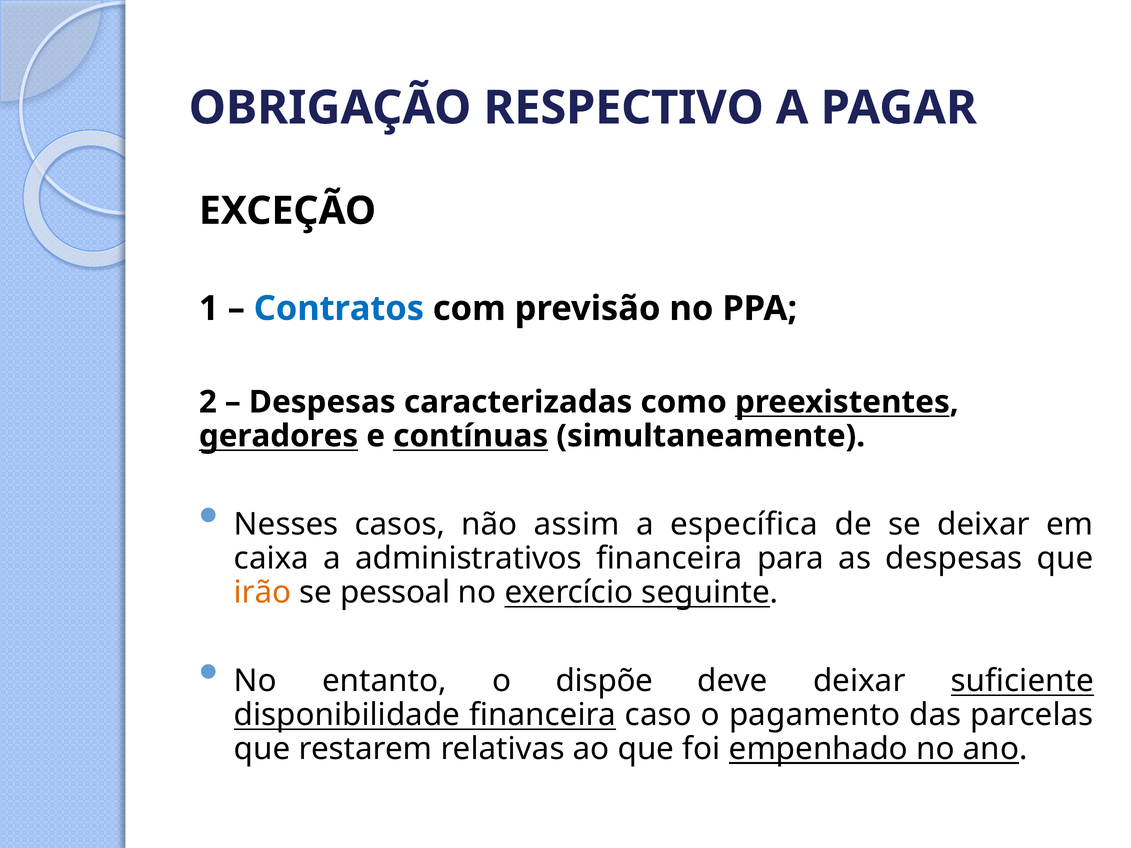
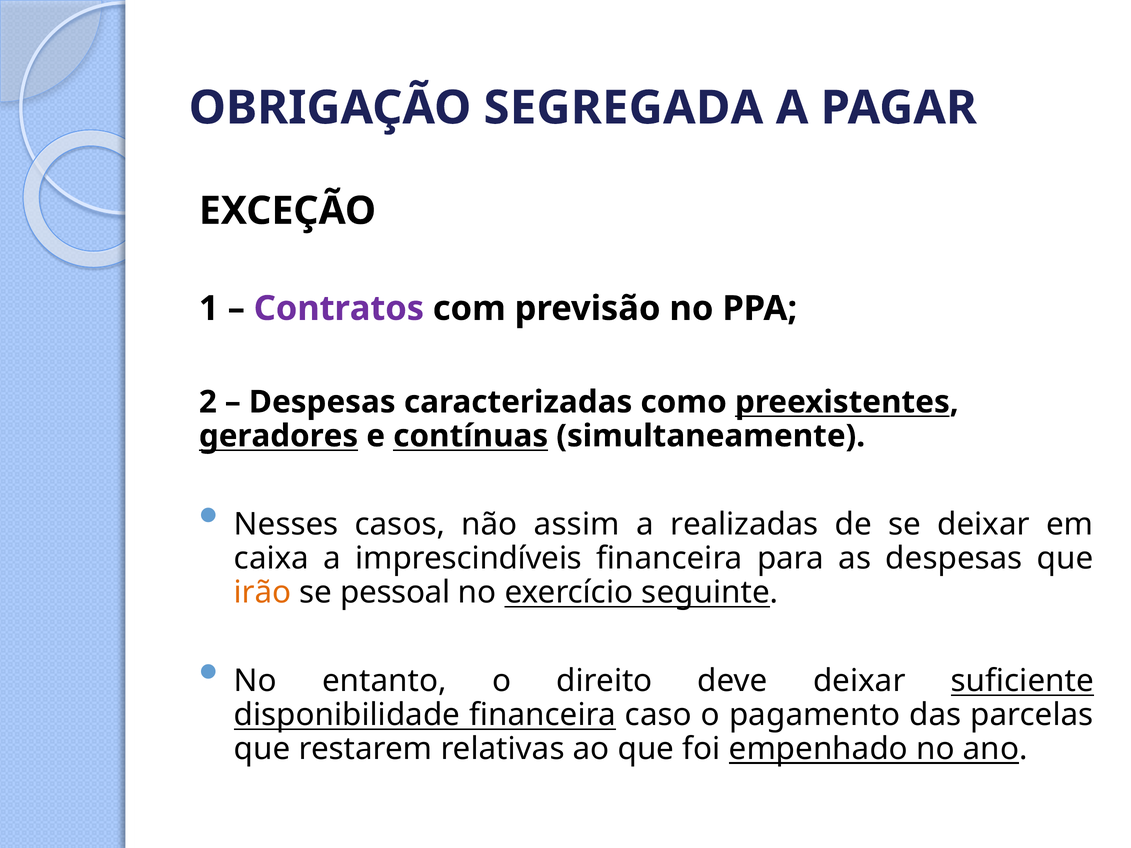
RESPECTIVO: RESPECTIVO -> SEGREGADA (623, 108)
Contratos colour: blue -> purple (339, 309)
específica: específica -> realizadas (744, 525)
administrativos: administrativos -> imprescindíveis (469, 559)
dispõe: dispõe -> direito (604, 681)
